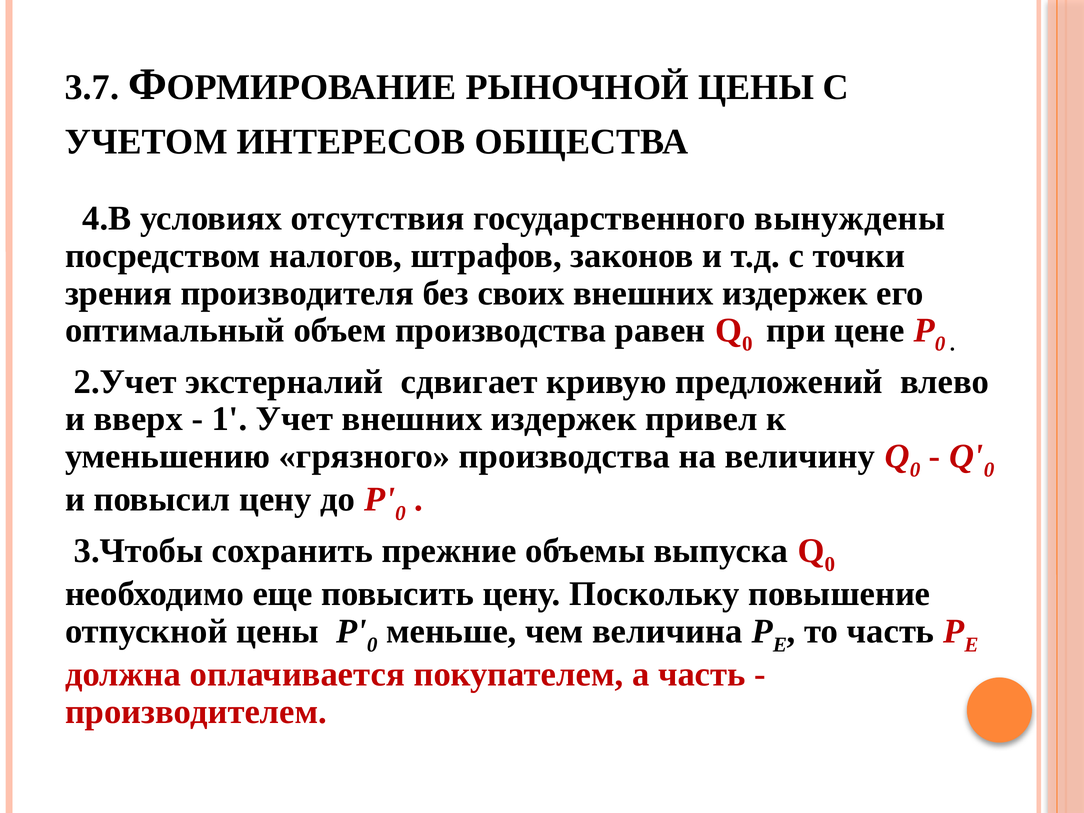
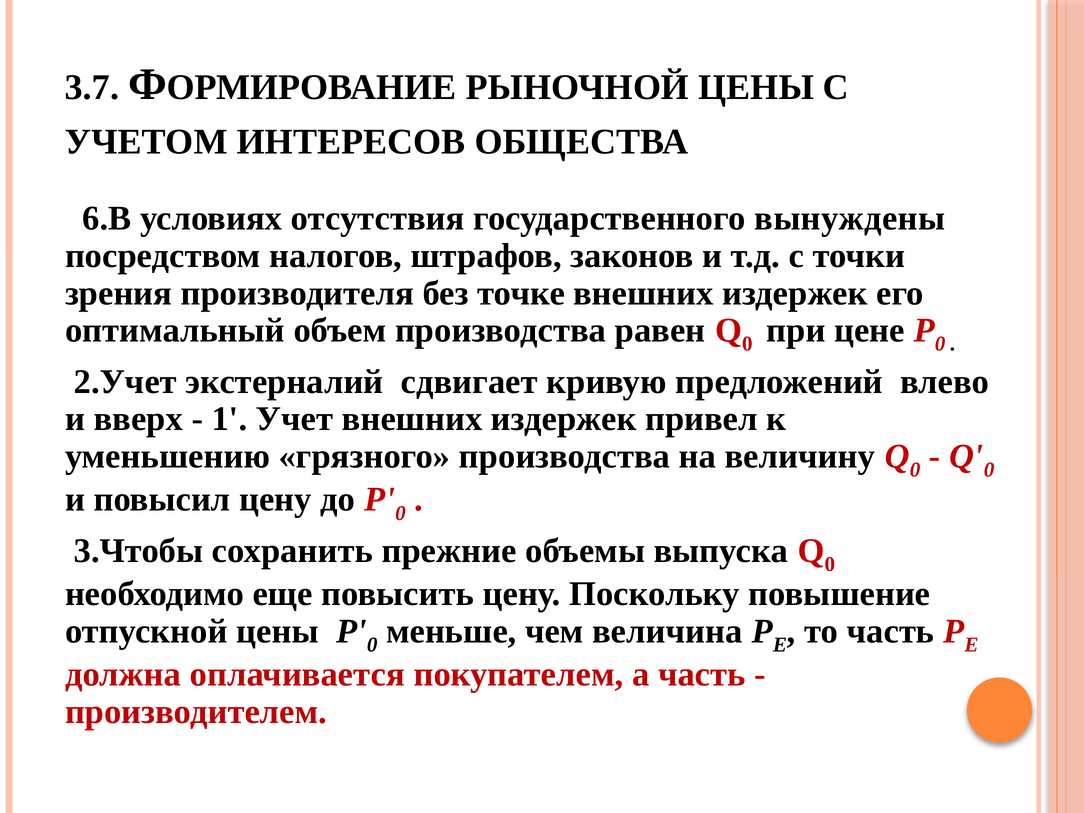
4.В: 4.В -> 6.В (107, 218)
своих: своих -> точке (521, 293)
